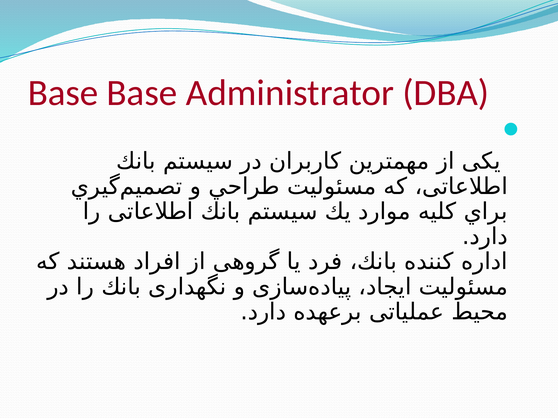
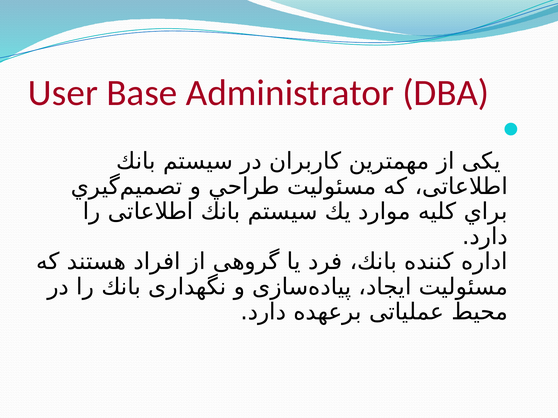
Base: Base -> User (63, 93)
